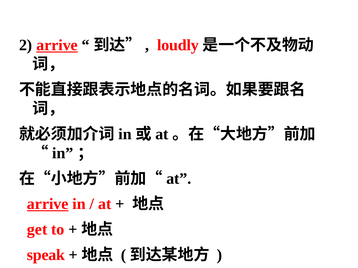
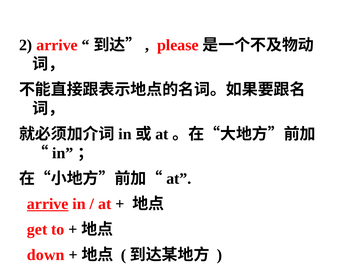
arrive underline: present -> none (57, 45)
loudly: loudly -> please (178, 45)
speak: speak -> down (46, 255)
